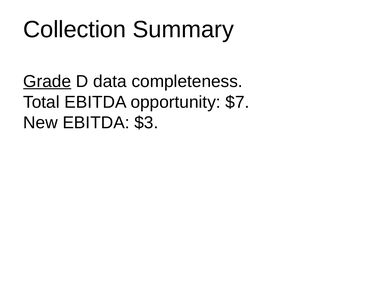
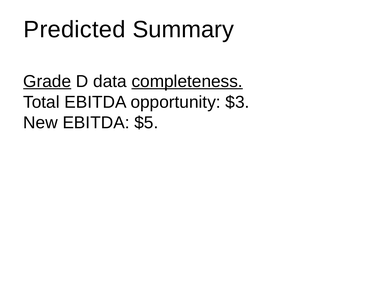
Collection: Collection -> Predicted (74, 29)
completeness underline: none -> present (187, 81)
$7: $7 -> $3 (237, 102)
$3: $3 -> $5 (146, 123)
